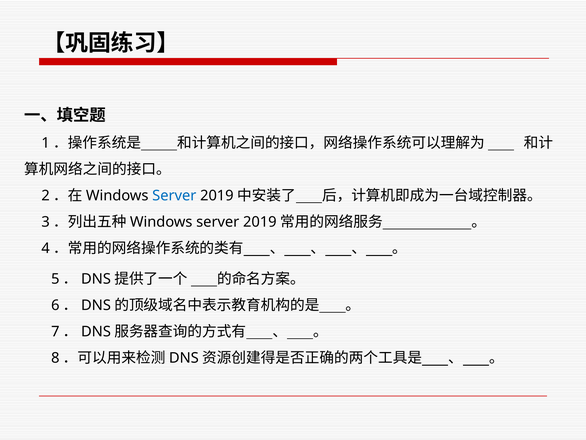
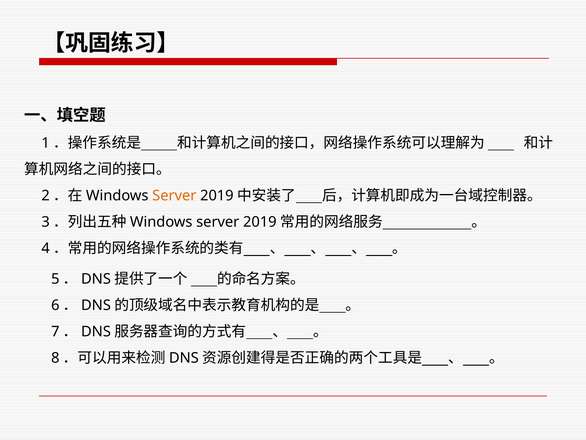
Server colour: blue -> orange (174, 195)
